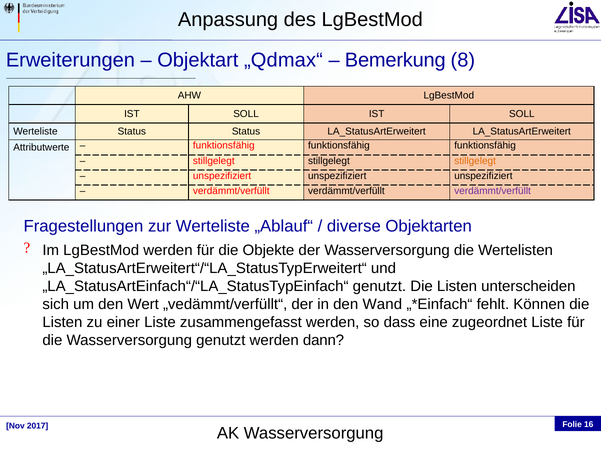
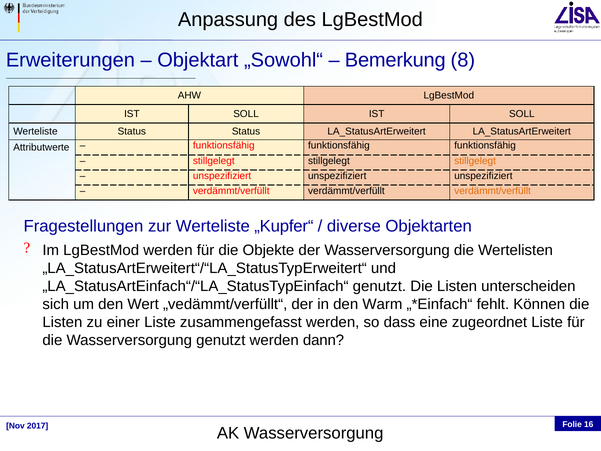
„Qdmax“: „Qdmax“ -> „Sowohl“ (284, 60)
verdämmt/verfüllt colour: purple -> orange (493, 191)
„Ablauf“: „Ablauf“ -> „Kupfer“ (284, 226)
Wand: Wand -> Warm (382, 304)
